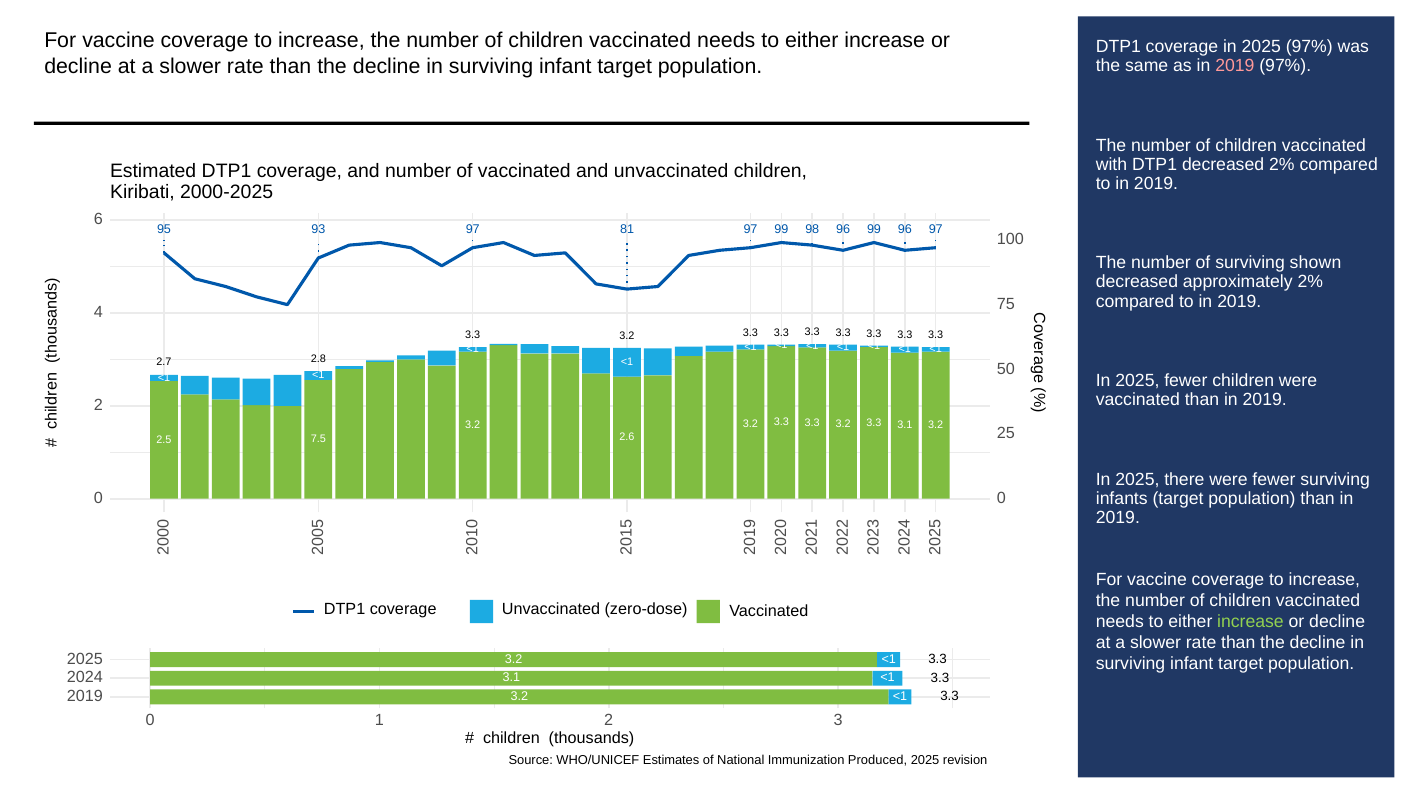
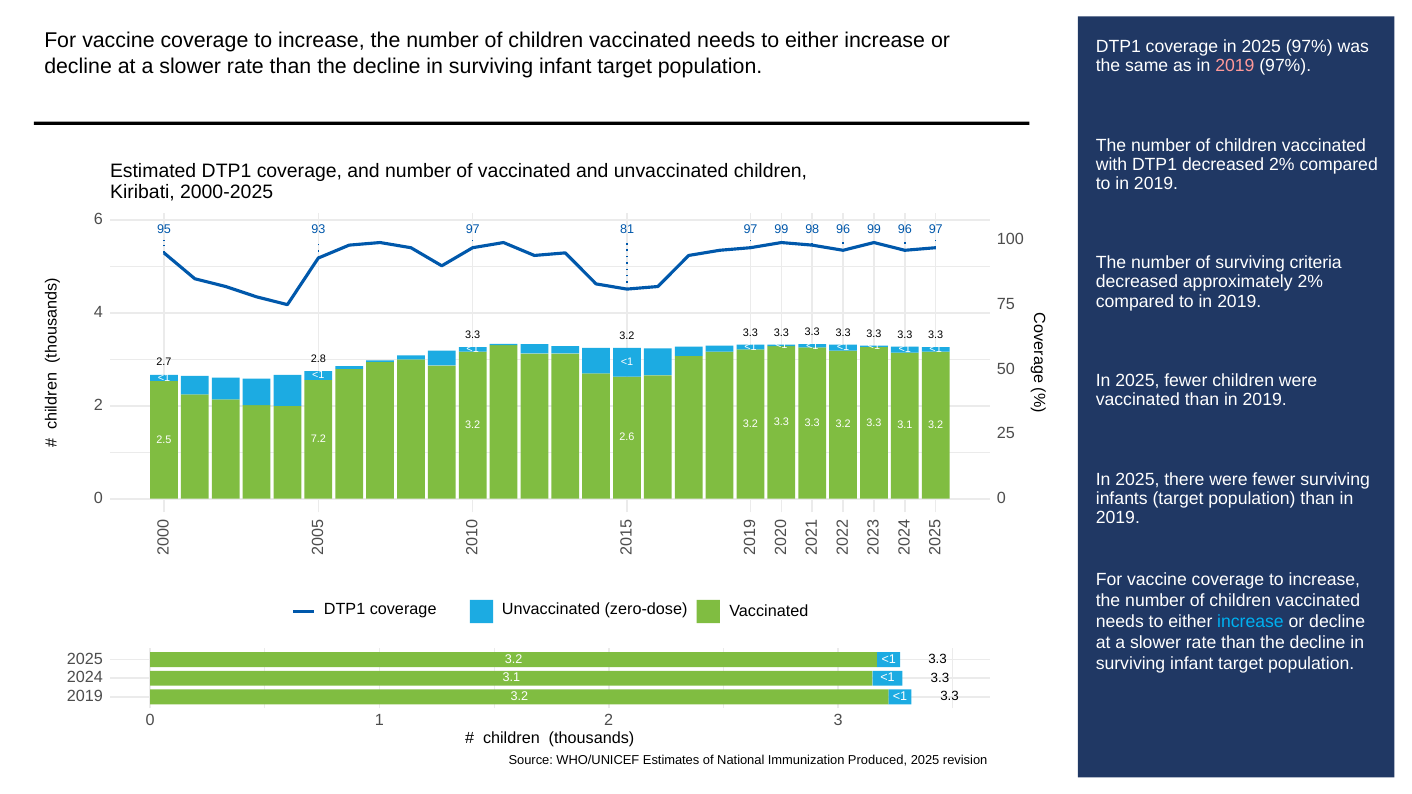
shown: shown -> criteria (1316, 263)
7.5: 7.5 -> 7.2 (318, 439)
increase colour: light green -> light blue (1250, 622)
